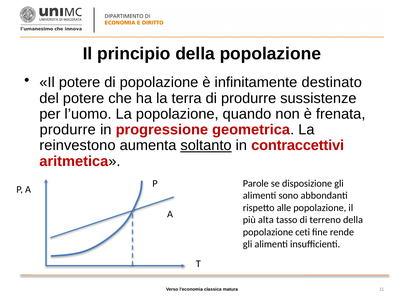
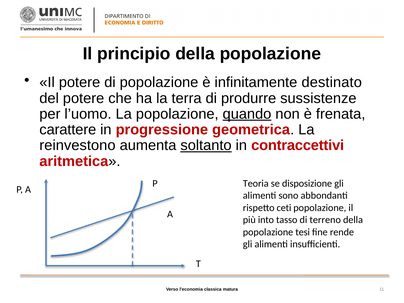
quando underline: none -> present (247, 114)
produrre: produrre -> carattere (68, 130)
Parole: Parole -> Teoria (256, 184)
alle: alle -> ceti (284, 208)
alta: alta -> into (266, 220)
ceti: ceti -> tesi (303, 232)
